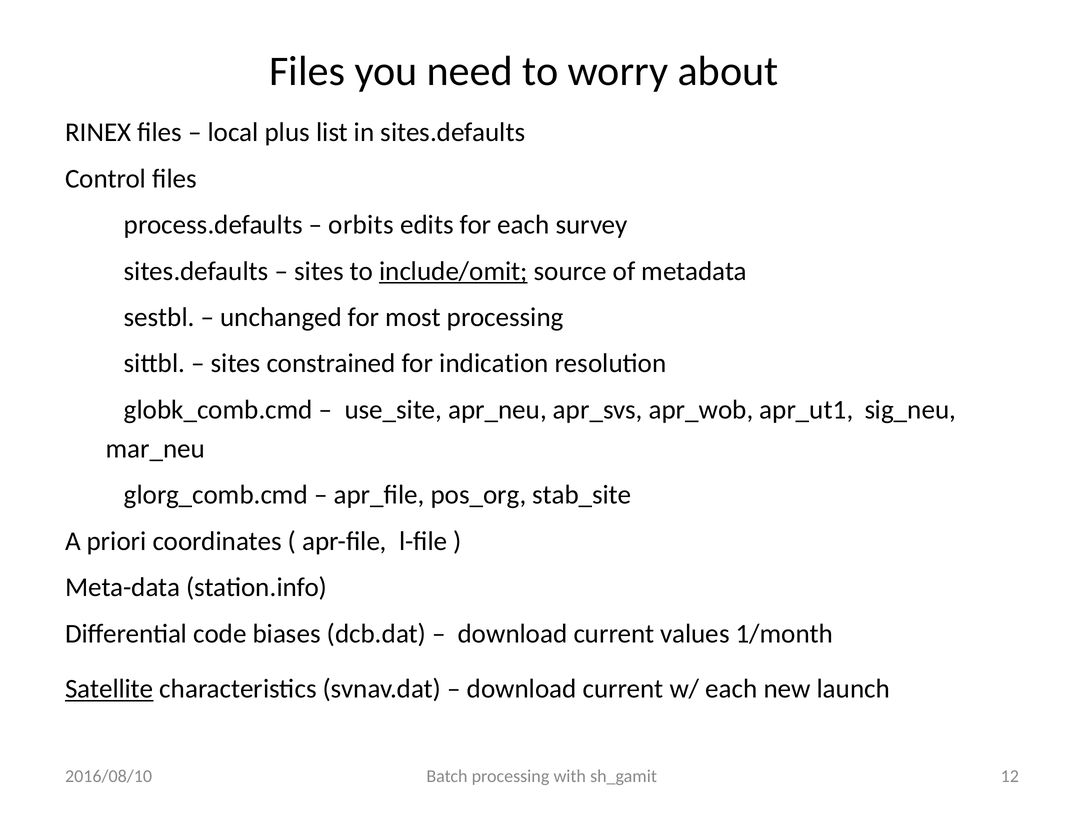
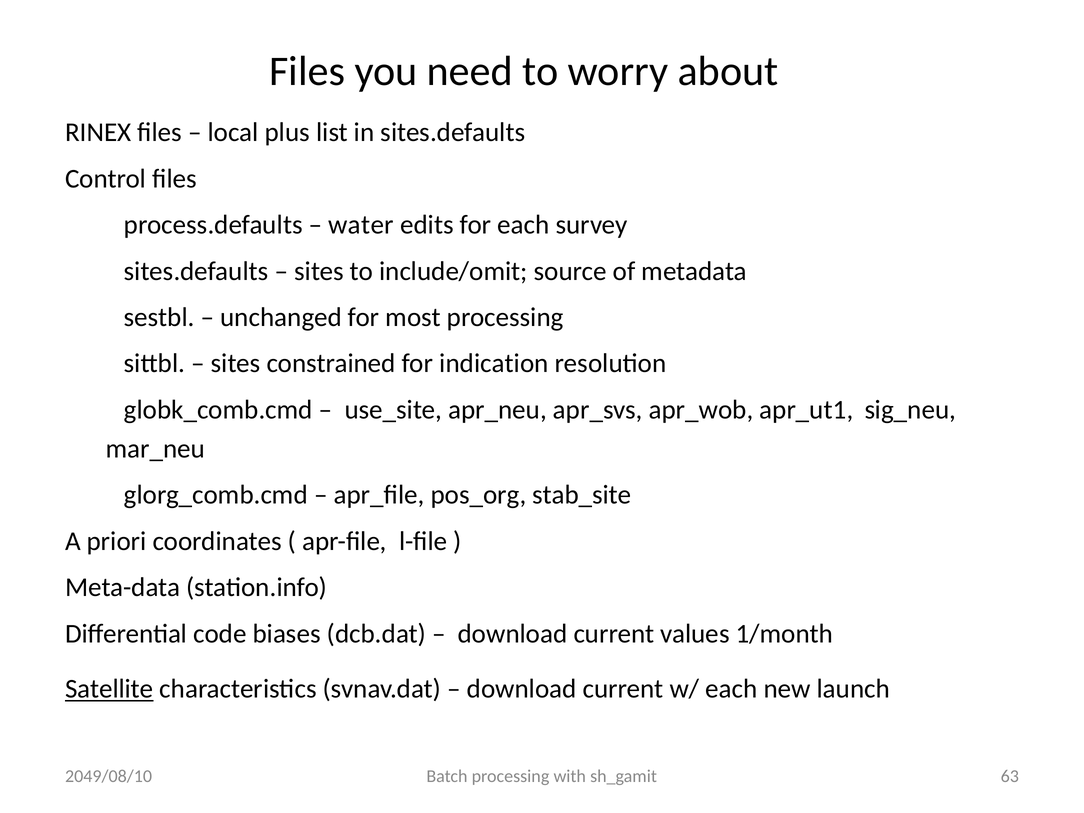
orbits: orbits -> water (361, 225)
include/omit underline: present -> none (453, 271)
12: 12 -> 63 (1010, 776)
2016/08/10: 2016/08/10 -> 2049/08/10 (109, 776)
